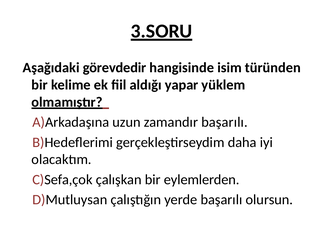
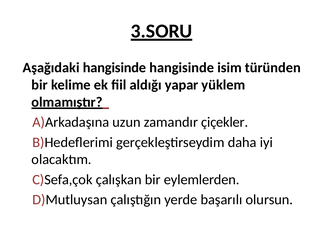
Aşağıdaki görevdedir: görevdedir -> hangisinde (115, 68)
zamandır başarılı: başarılı -> çiçekler (225, 122)
